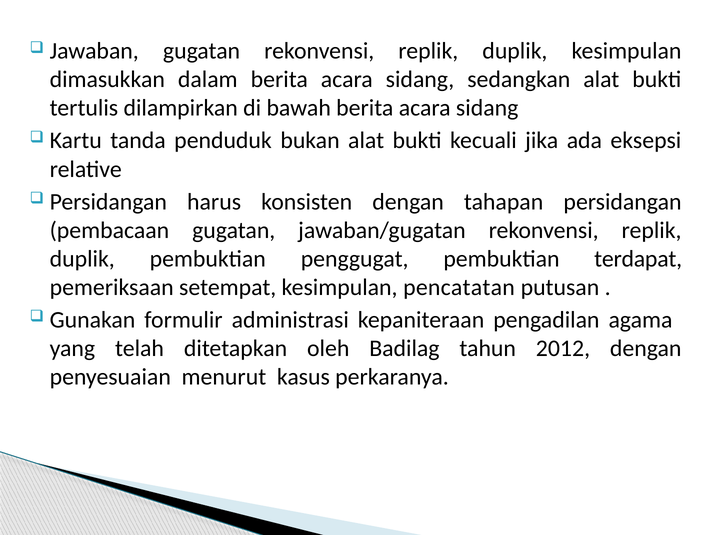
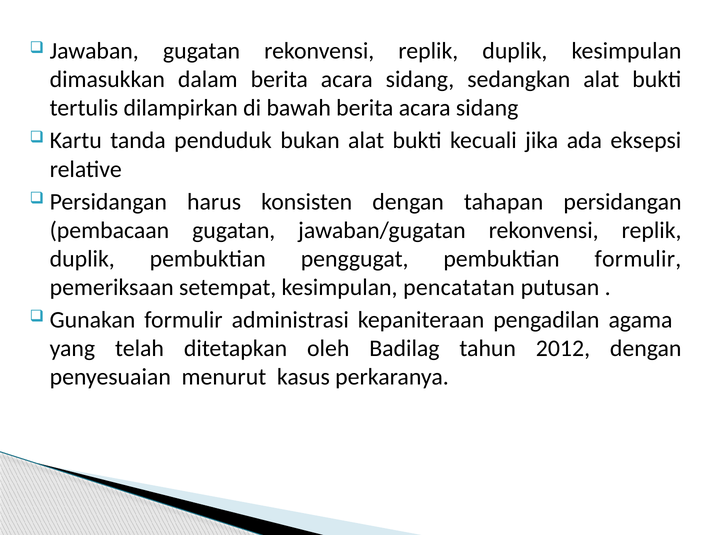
pembuktian terdapat: terdapat -> formulir (638, 259)
